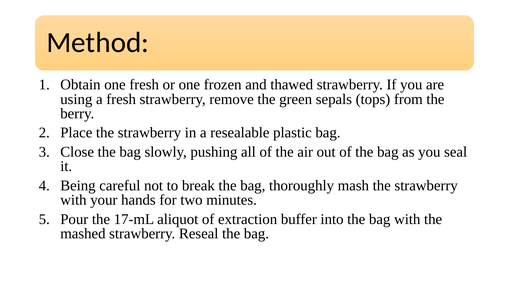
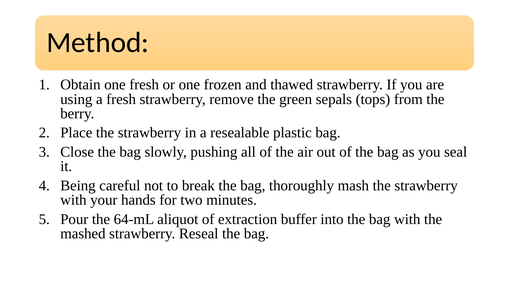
17-mL: 17-mL -> 64-mL (134, 219)
